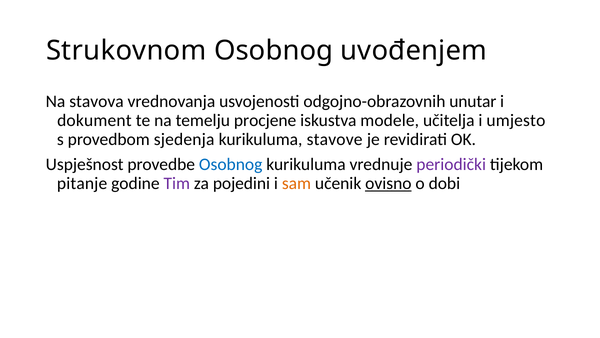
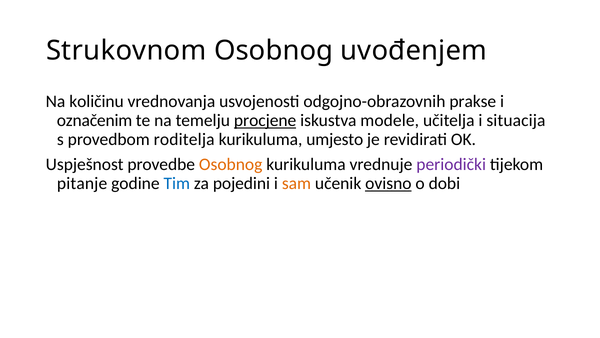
stavova: stavova -> količinu (97, 101)
unutar: unutar -> prakse (473, 101)
dokument: dokument -> označenim (95, 120)
procjene underline: none -> present (265, 120)
umjesto: umjesto -> situacija (516, 120)
sjedenja: sjedenja -> roditelja (184, 139)
stavove: stavove -> umjesto (335, 139)
Osobnog colour: blue -> orange (231, 164)
Tim colour: purple -> blue (177, 183)
